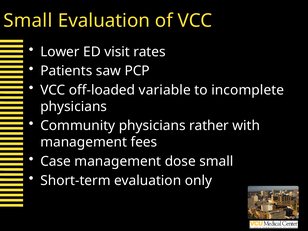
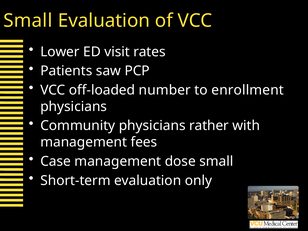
variable: variable -> number (165, 90)
incomplete: incomplete -> enrollment (248, 90)
